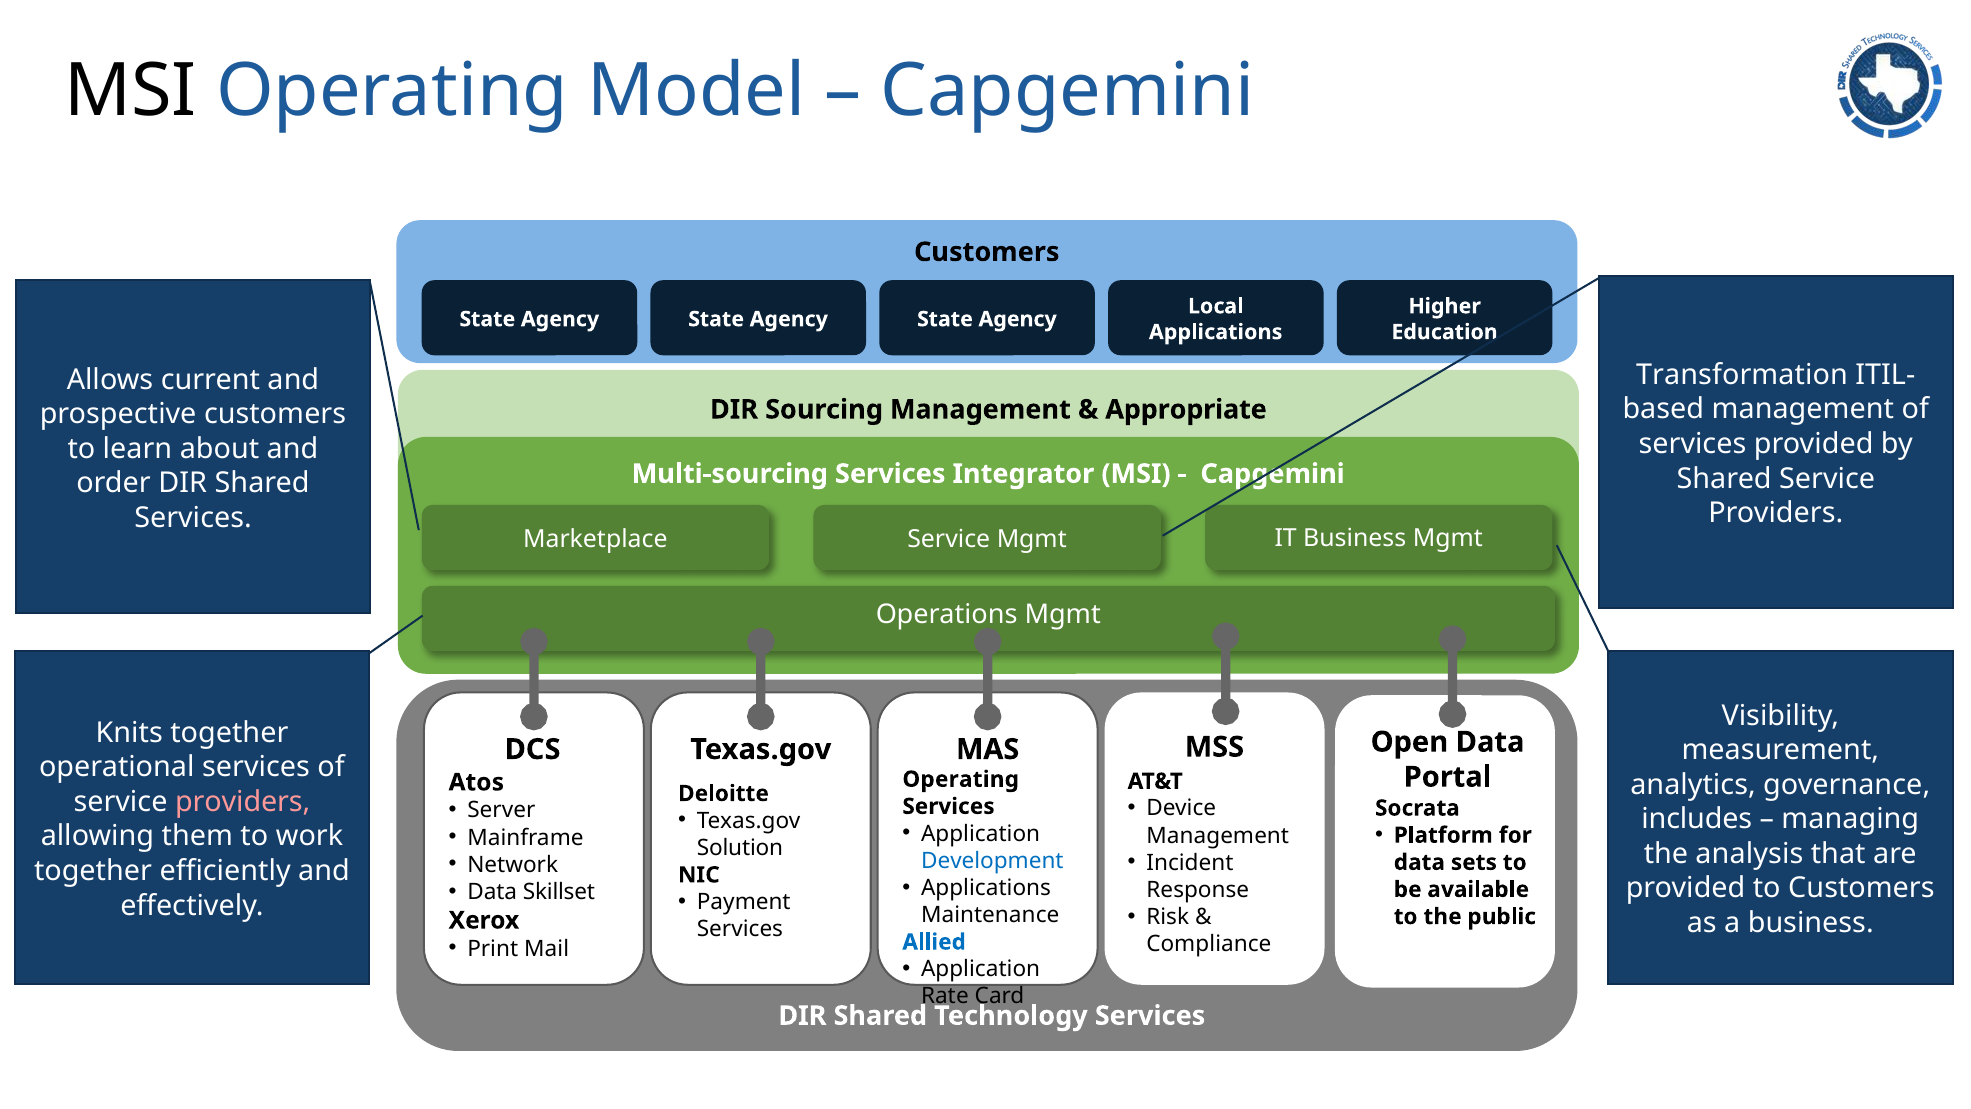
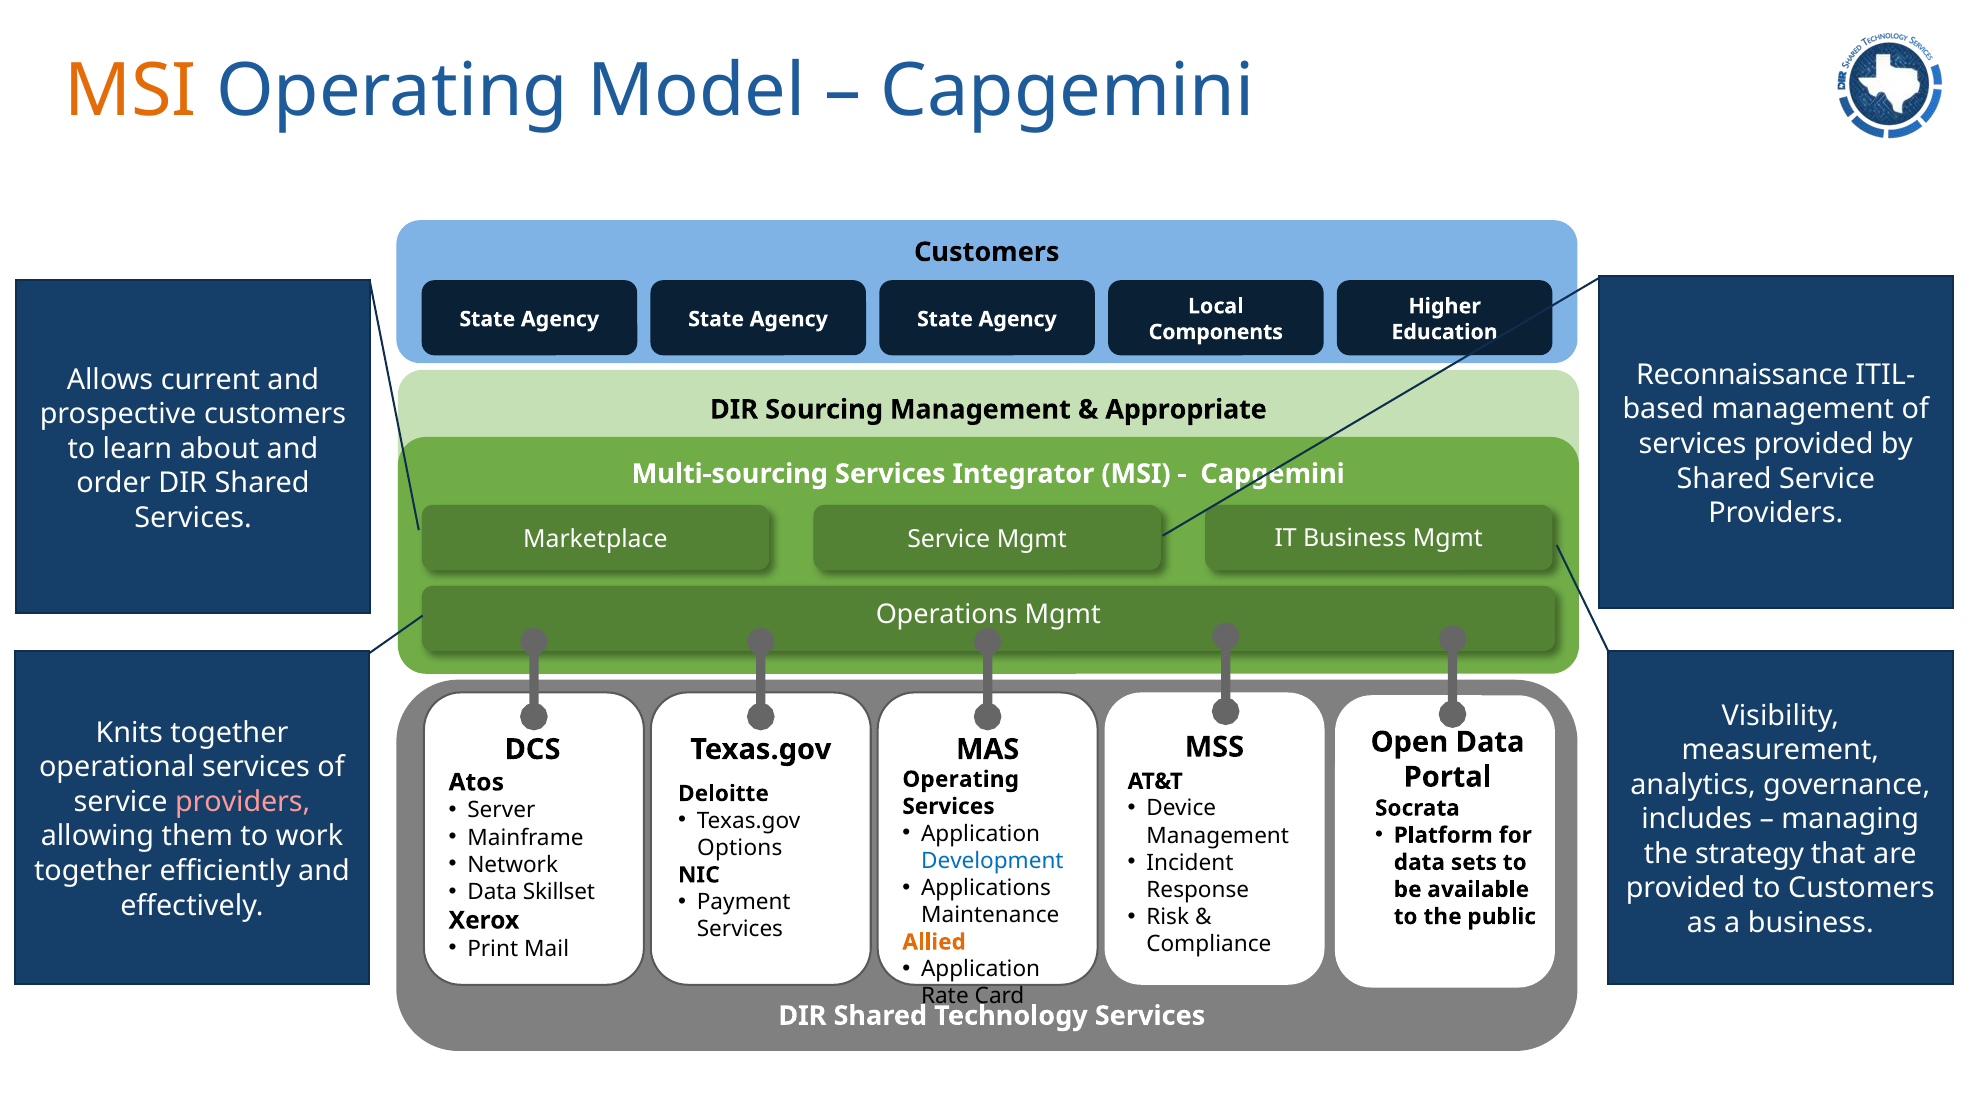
MSI colour: black -> orange (131, 91)
Applications: Applications -> Components (1216, 332)
Transformation: Transformation -> Reconnaissance (1742, 375)
Solution: Solution -> Options (740, 848)
analysis: analysis -> strategy (1750, 854)
Allied colour: blue -> orange (934, 942)
